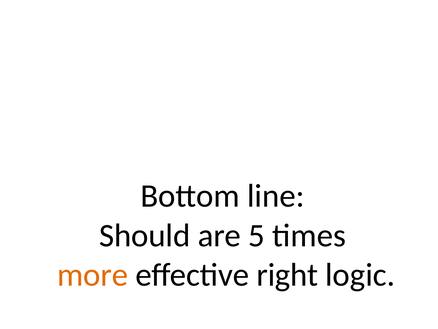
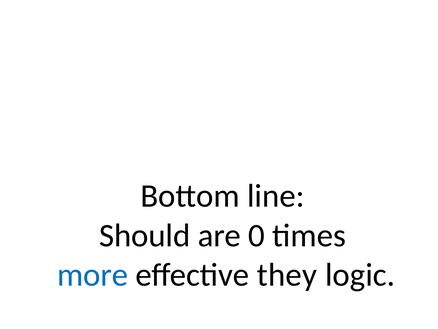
5: 5 -> 0 (256, 235)
more colour: orange -> blue (93, 275)
right: right -> they (287, 275)
